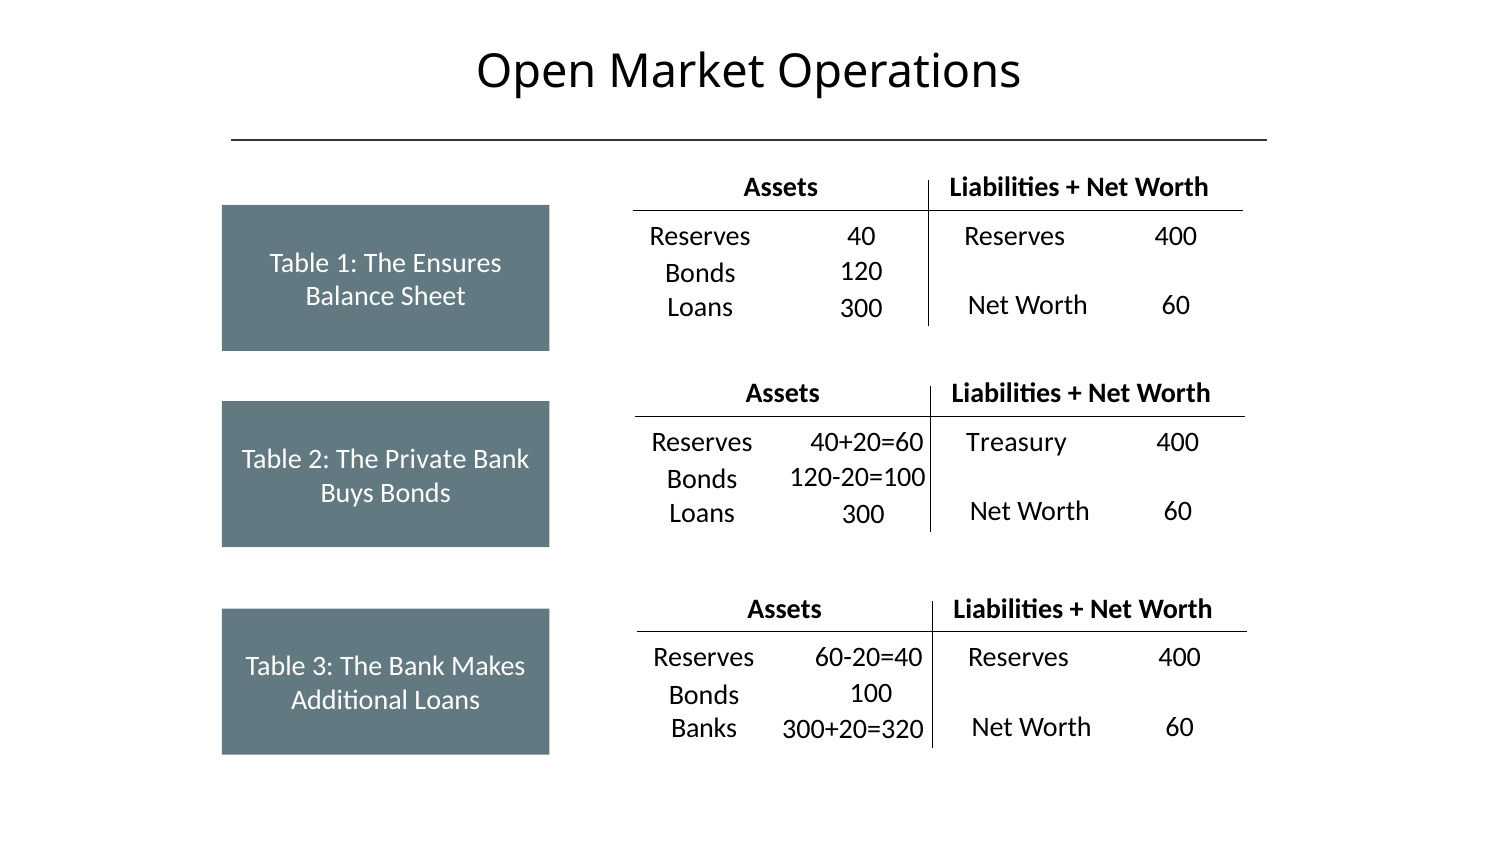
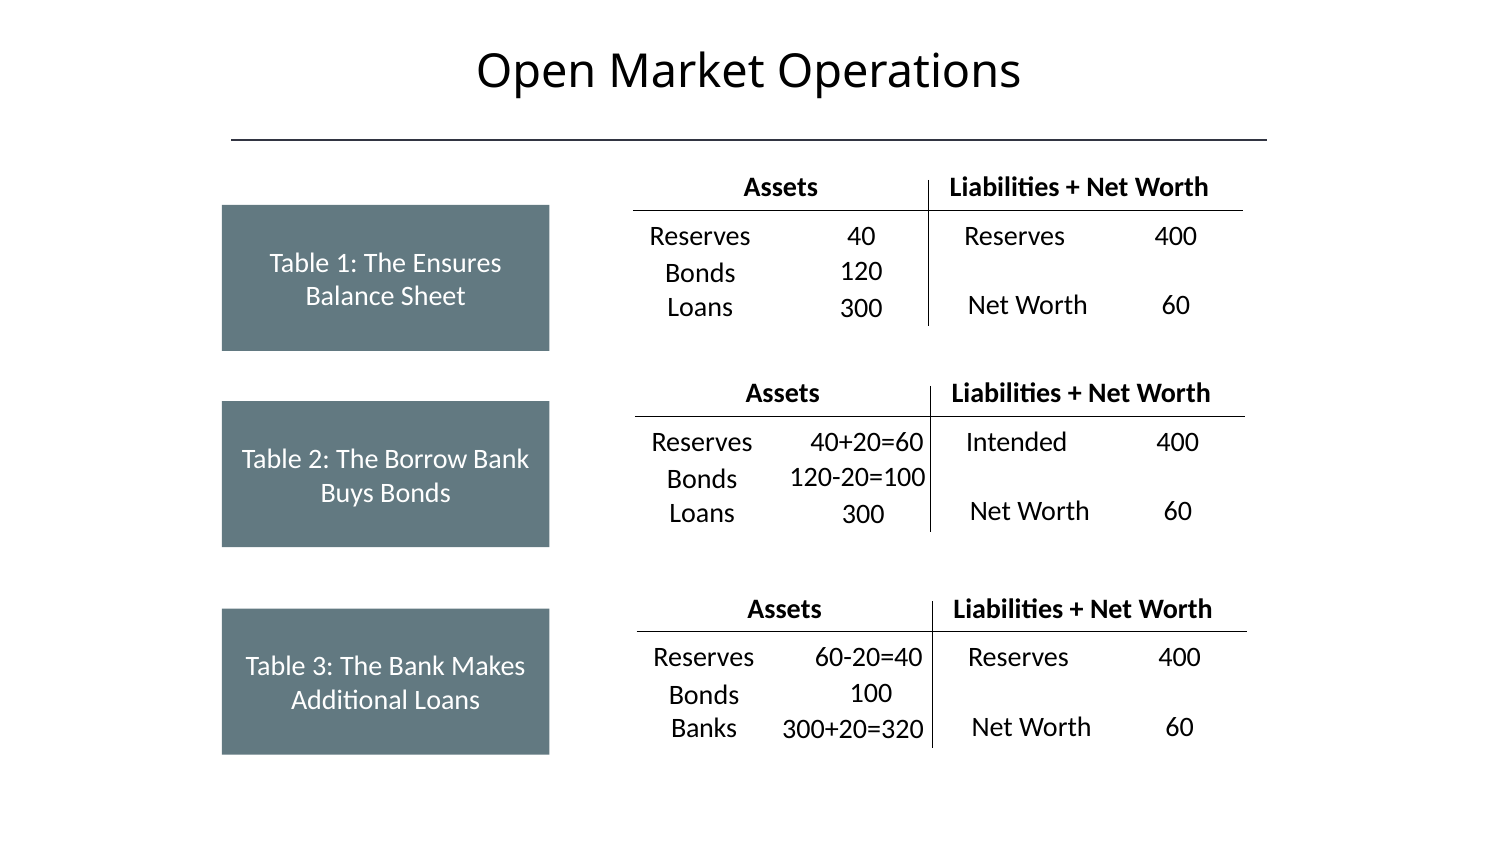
Treasury: Treasury -> Intended (1017, 442)
Private: Private -> Borrow (426, 459)
